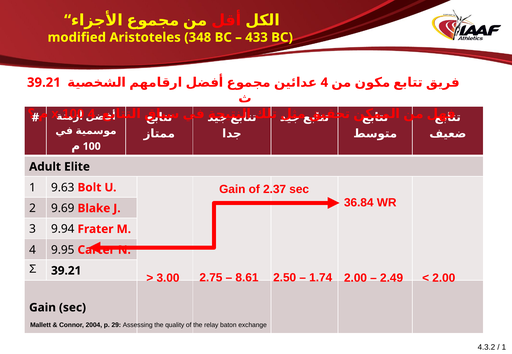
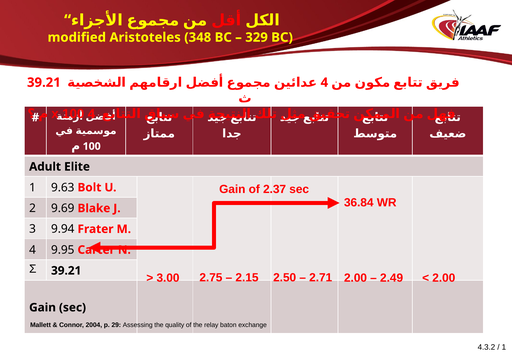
433: 433 -> 329 (257, 37)
8.61: 8.61 -> 2.15 (247, 278)
1.74: 1.74 -> 2.71 (321, 278)
